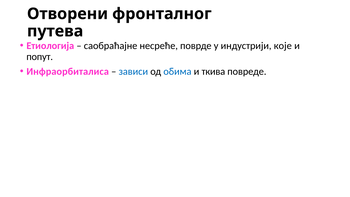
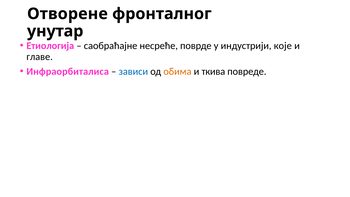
Отворени: Отворени -> Отворене (67, 14)
путева: путева -> унутар (55, 31)
попут: попут -> главе (40, 57)
обима colour: blue -> orange (177, 71)
